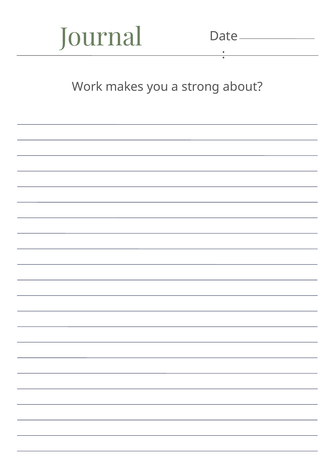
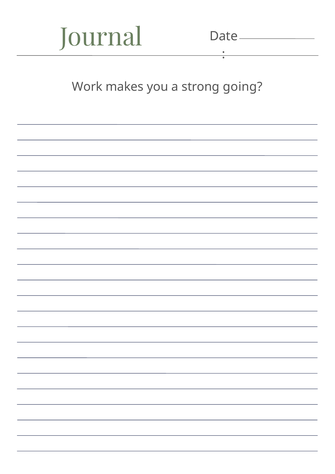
about: about -> going (243, 87)
